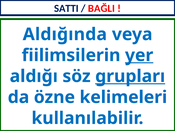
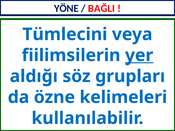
SATTI: SATTI -> YÖNE (66, 8)
Aldığında: Aldığında -> Tümlecini (65, 34)
grupları underline: present -> none (130, 76)
